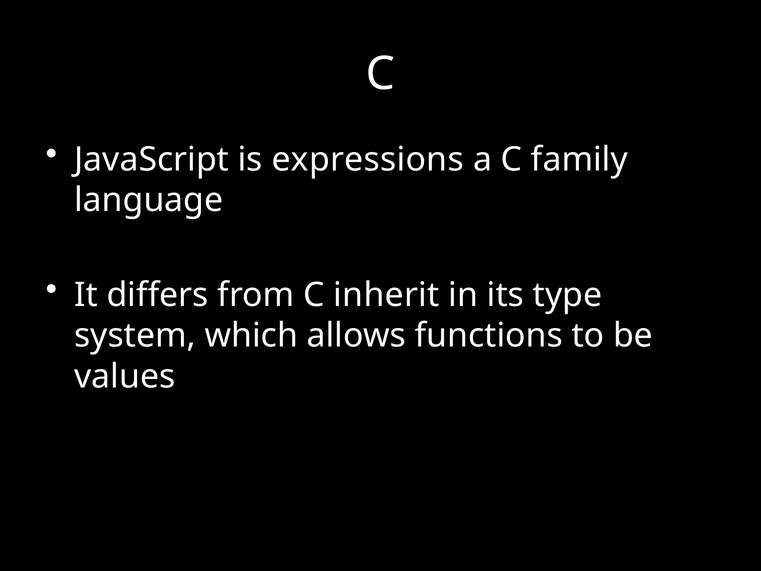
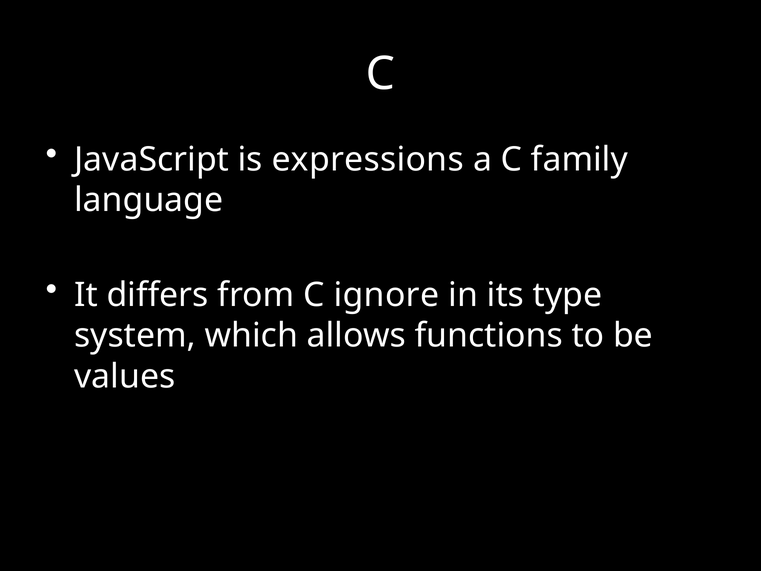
inherit: inherit -> ignore (386, 295)
